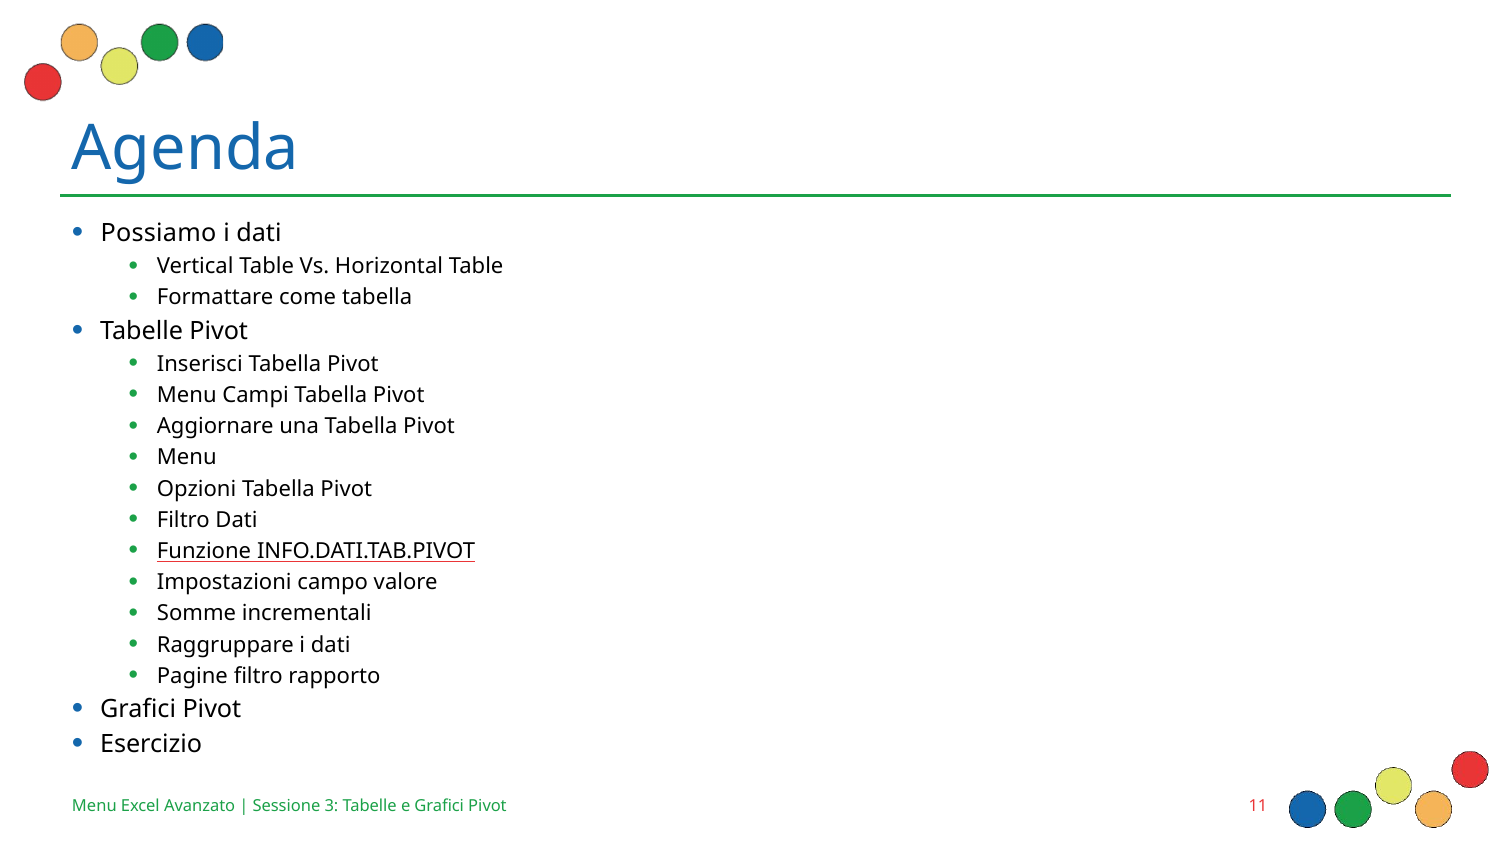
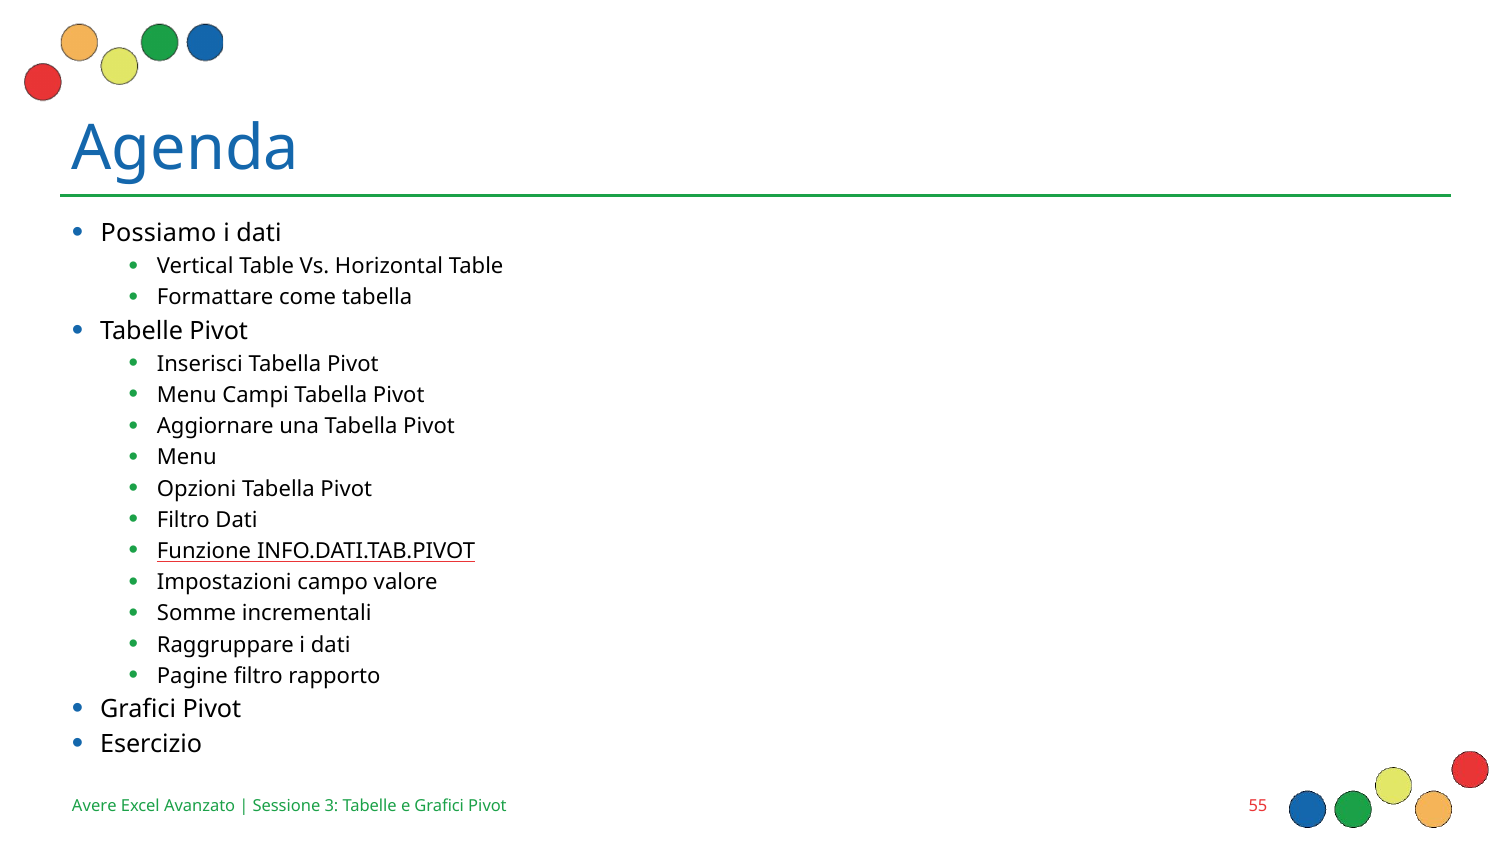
Menu: Menu -> Avere (94, 805)
11: 11 -> 55 (1258, 805)
